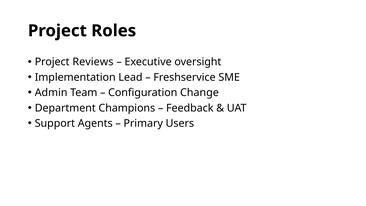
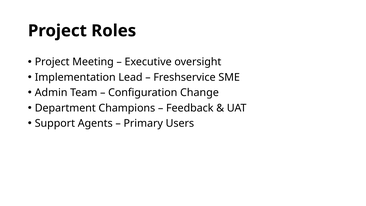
Reviews: Reviews -> Meeting (93, 62)
